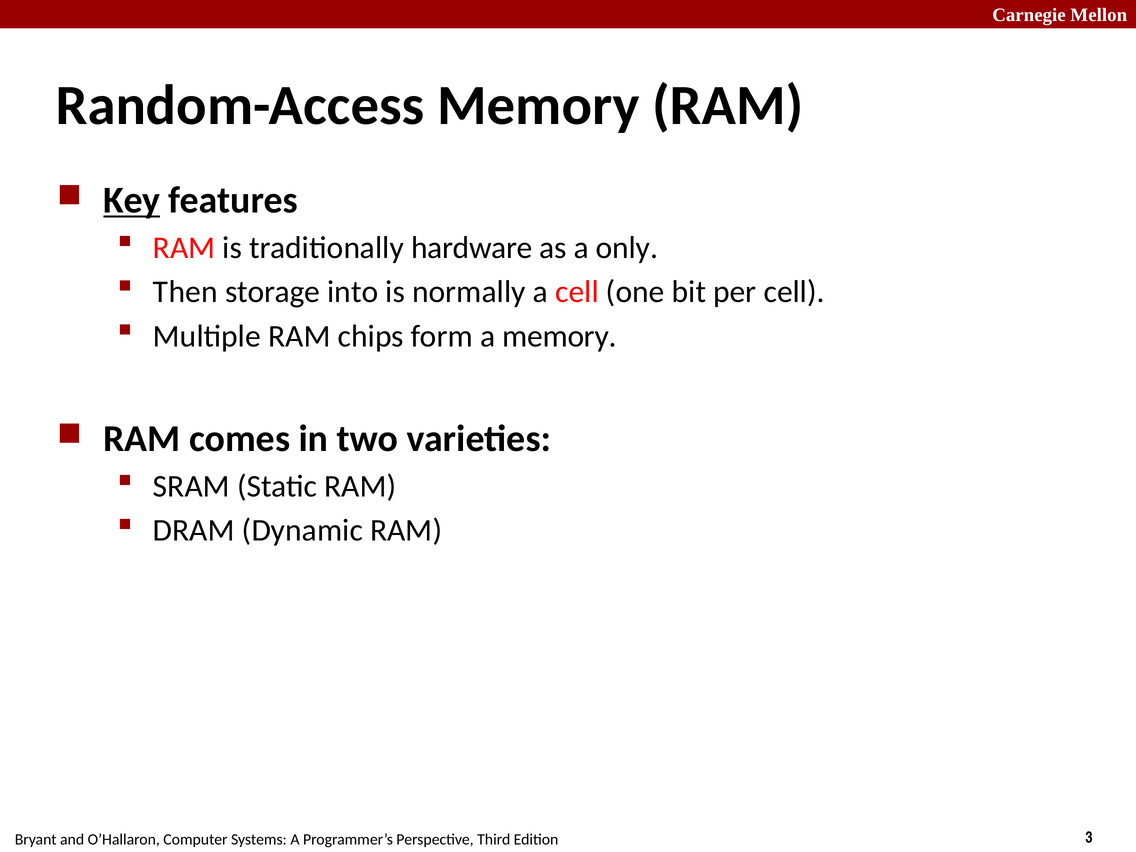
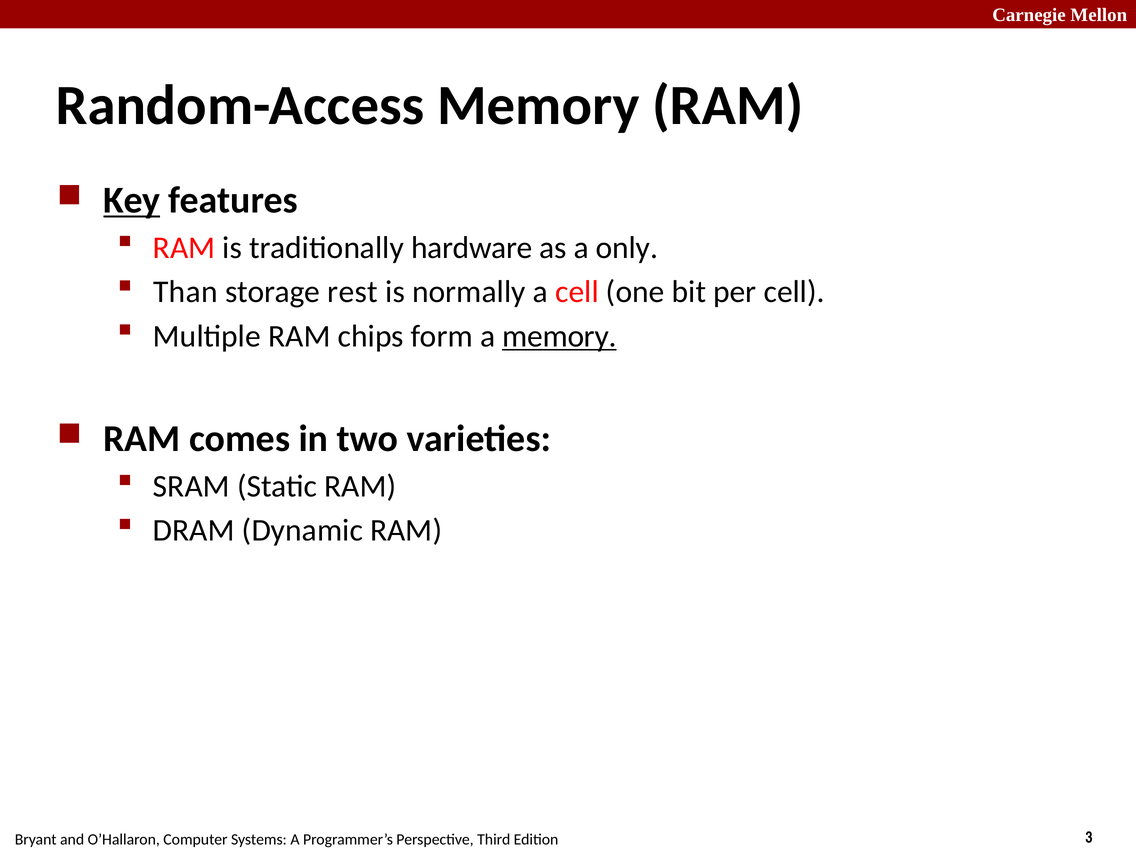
Then: Then -> Than (185, 292)
into: into -> rest (353, 292)
memory underline: none -> present (559, 336)
